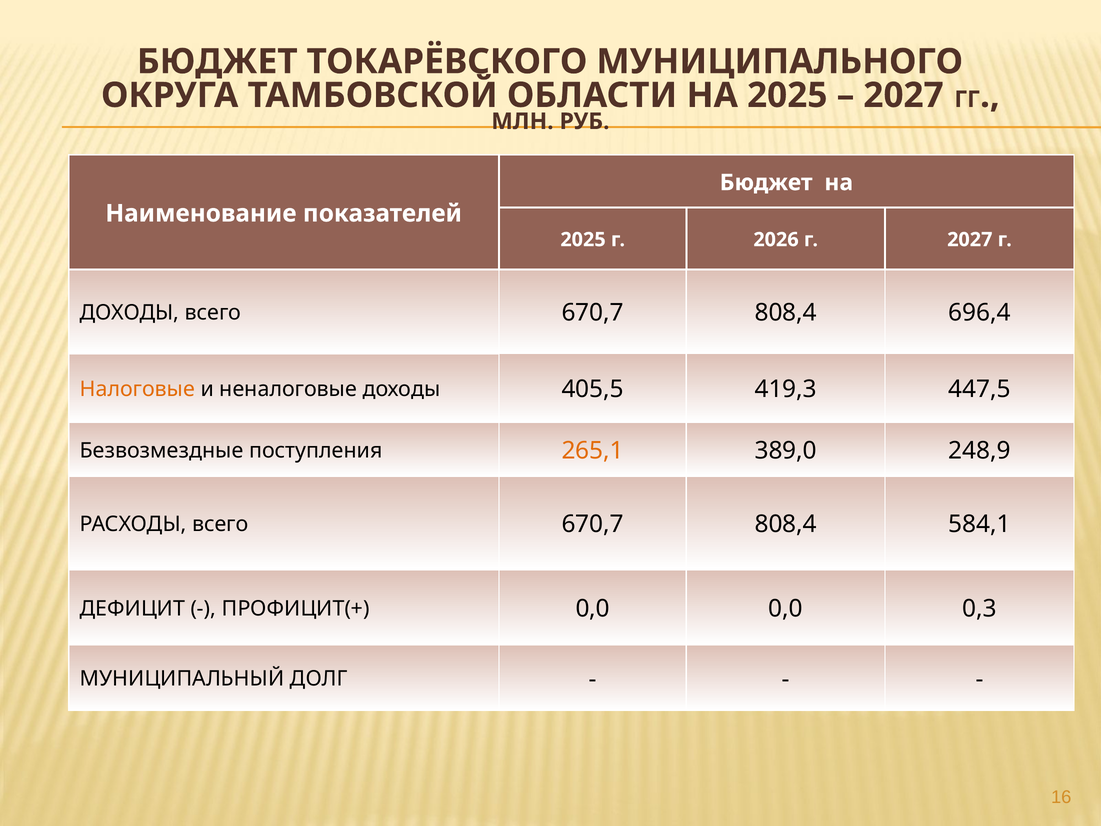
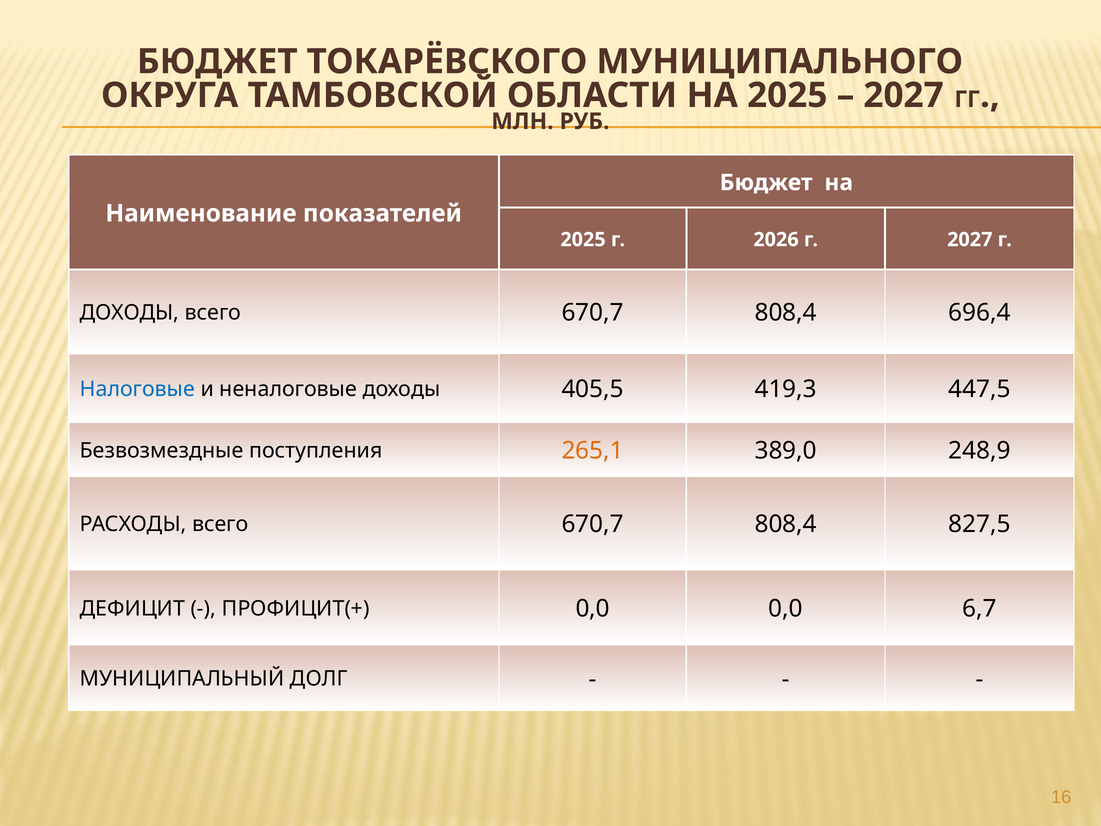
Налоговые colour: orange -> blue (137, 389)
584,1: 584,1 -> 827,5 (979, 524)
0,3: 0,3 -> 6,7 (979, 608)
